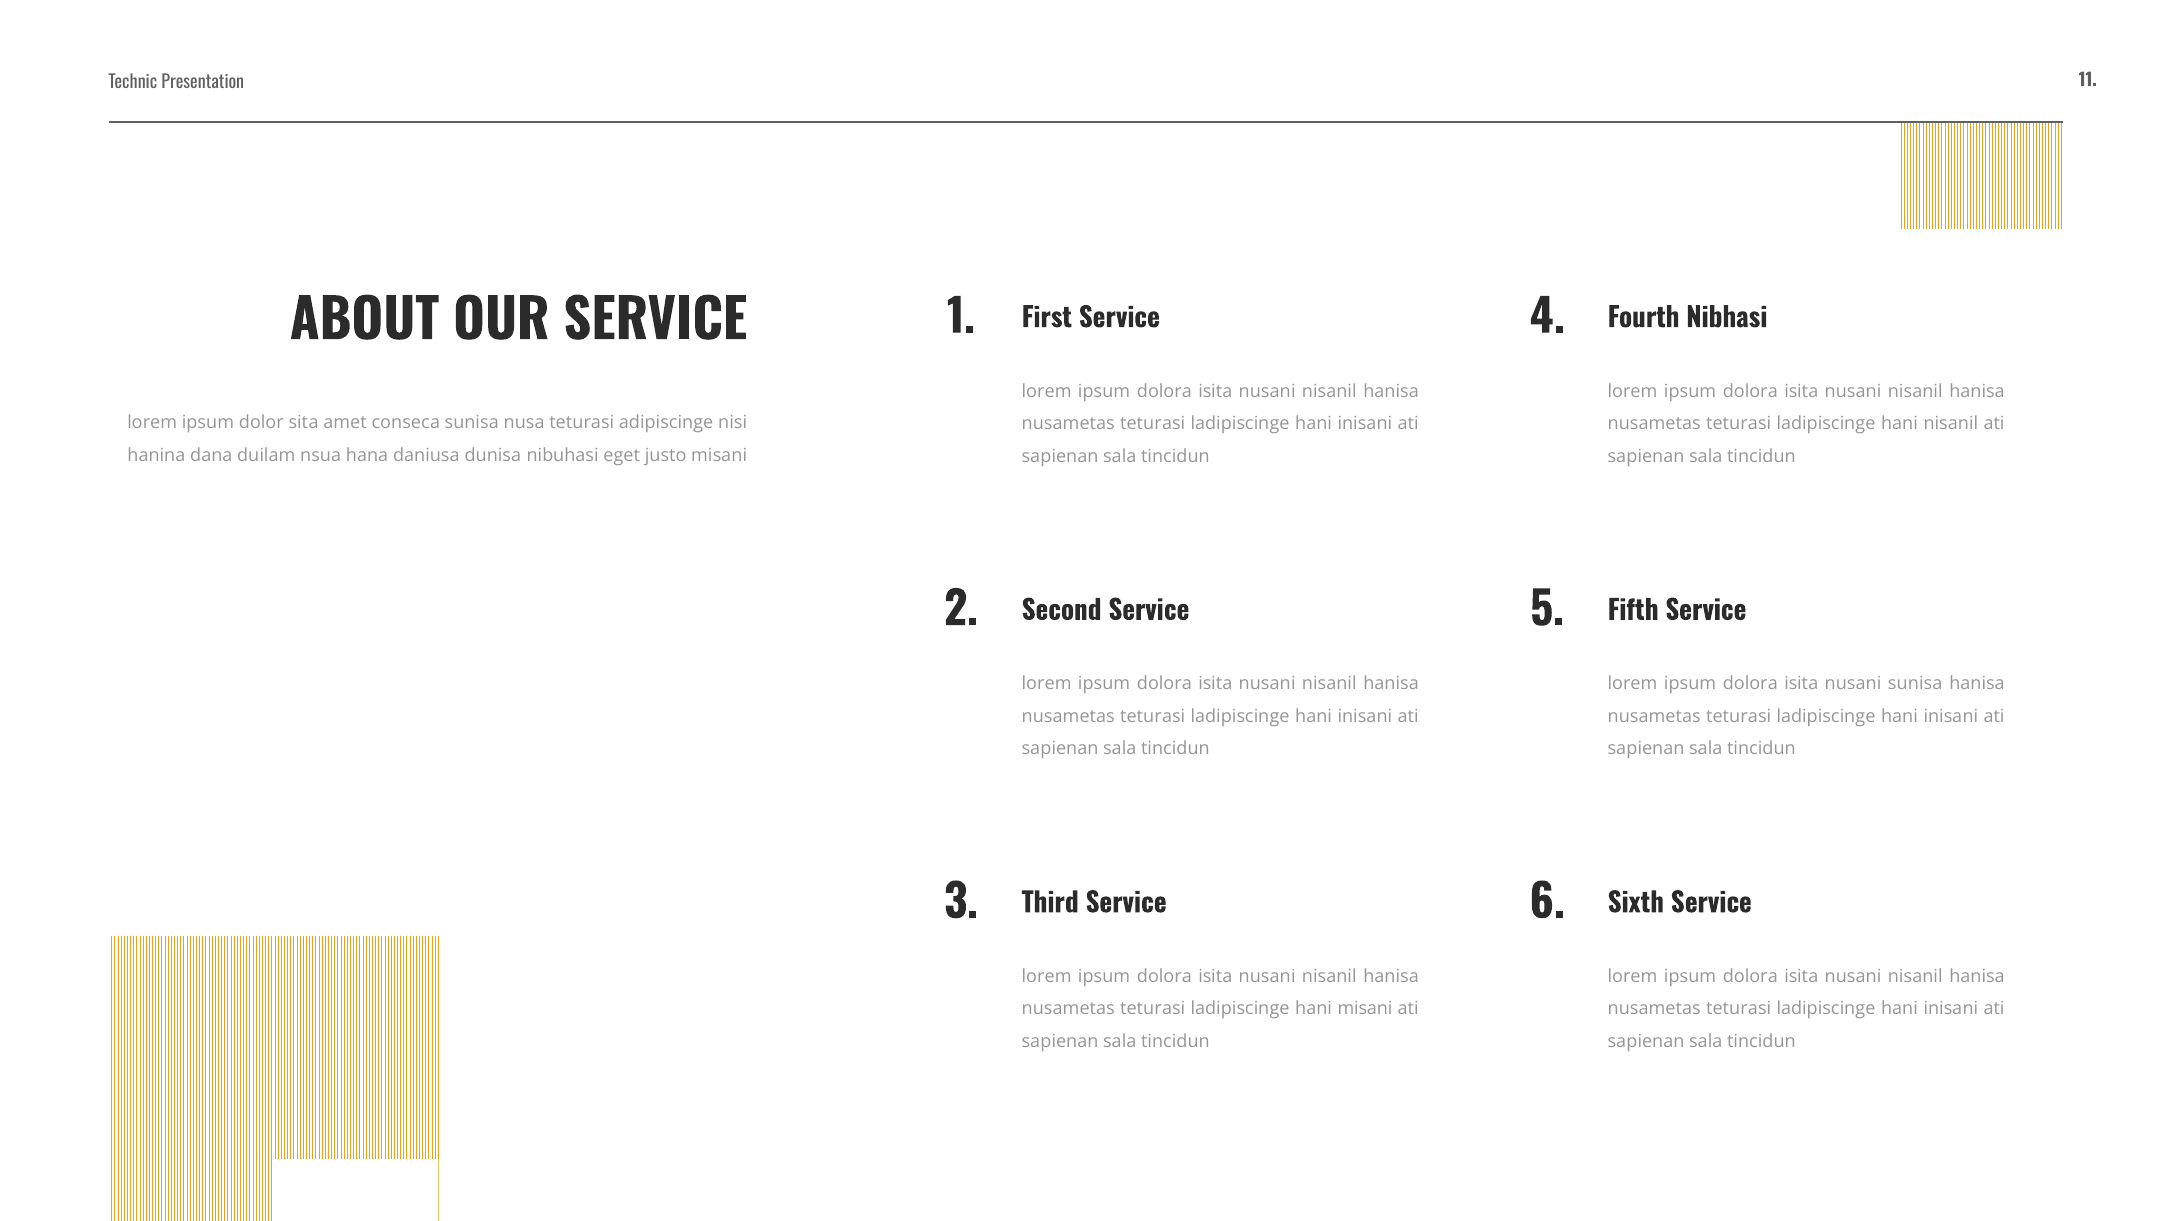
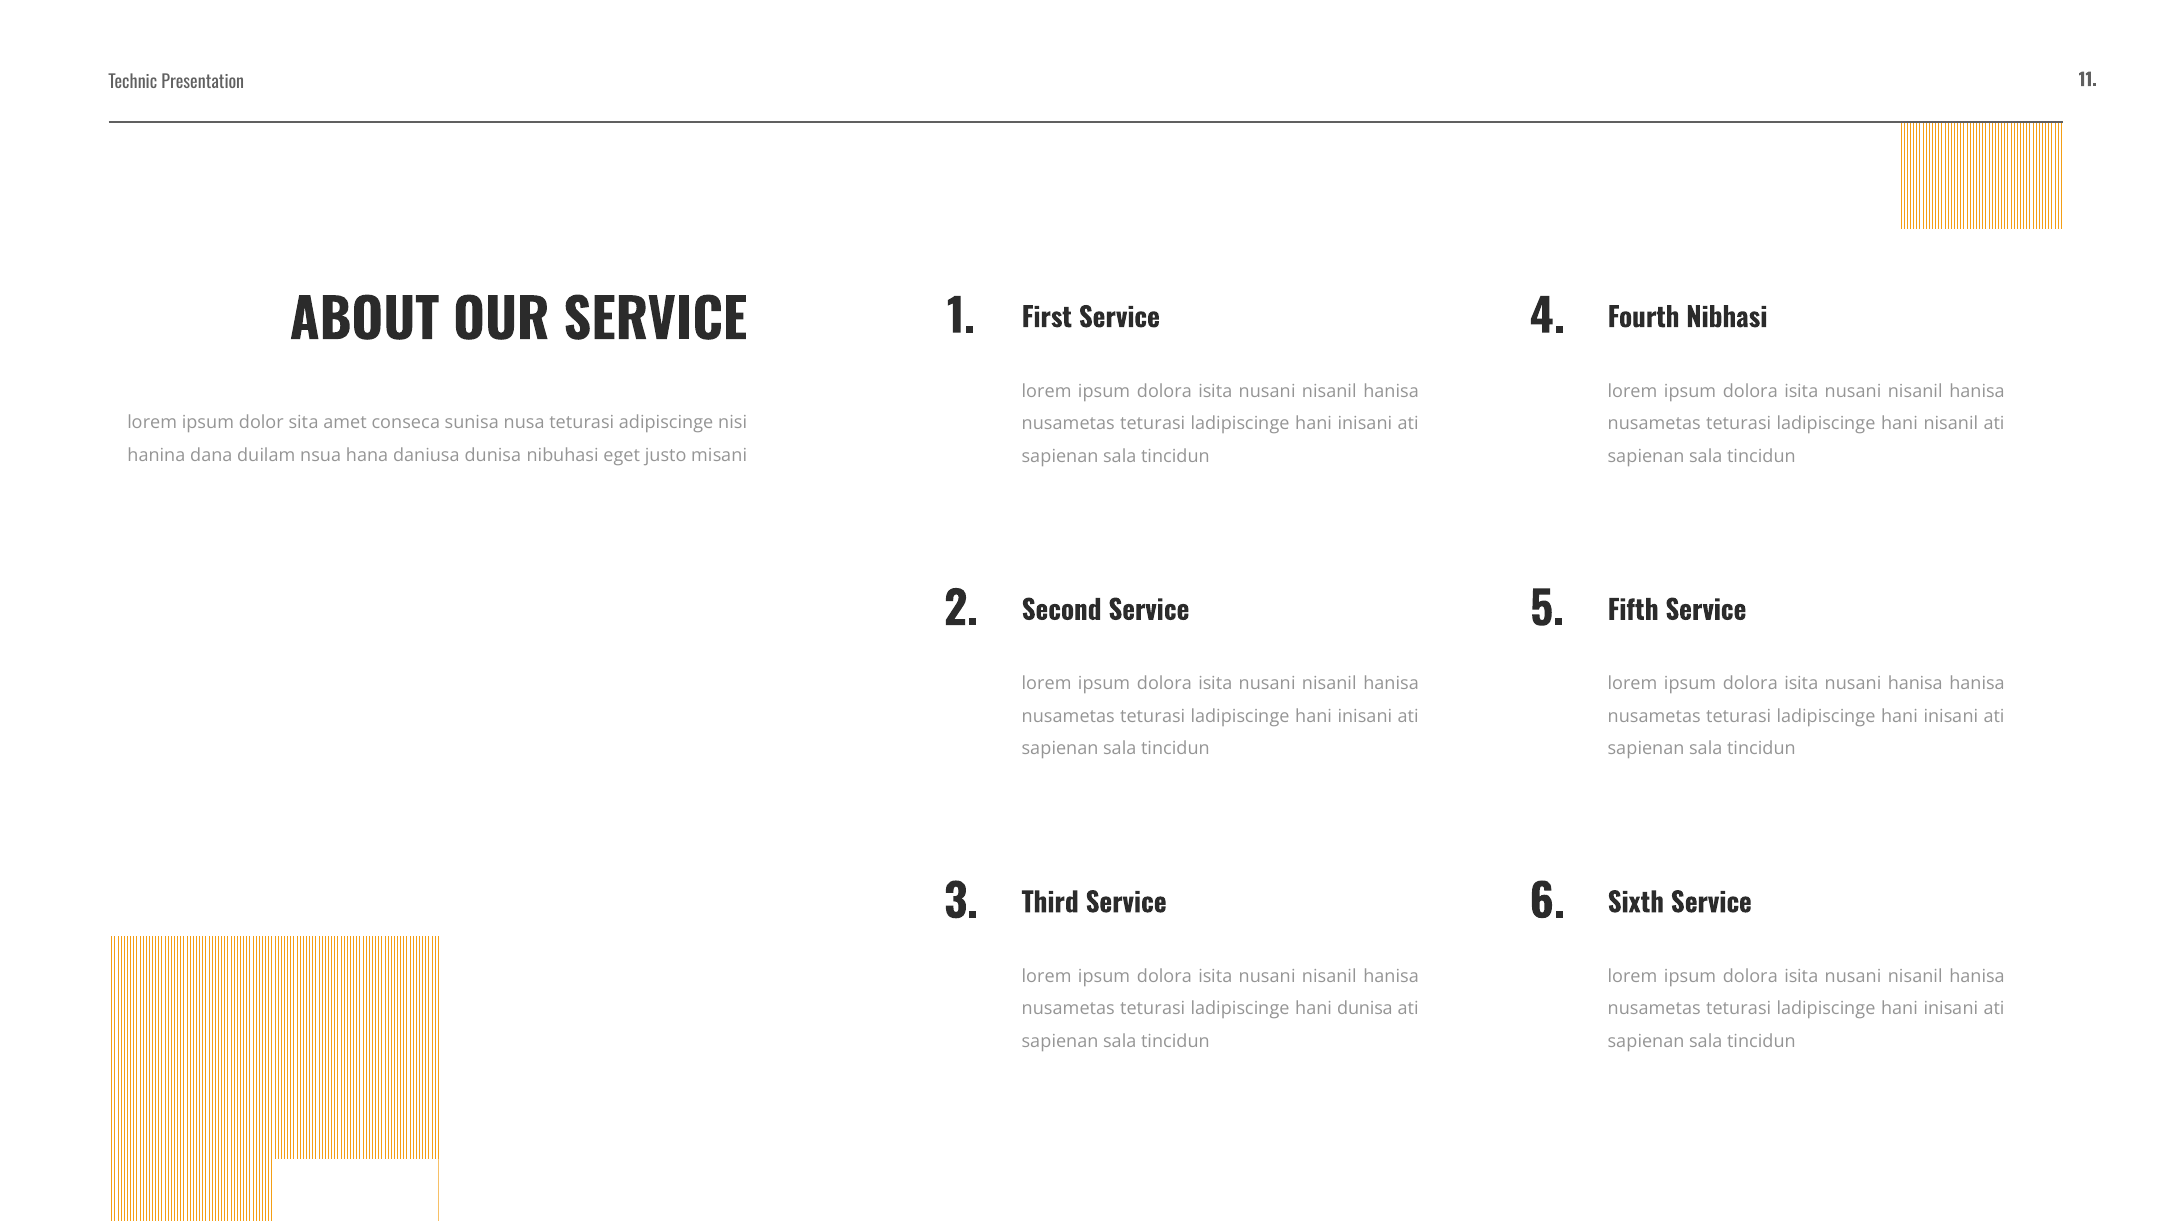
nusani sunisa: sunisa -> hanisa (1915, 684)
hani misani: misani -> dunisa (1365, 1009)
